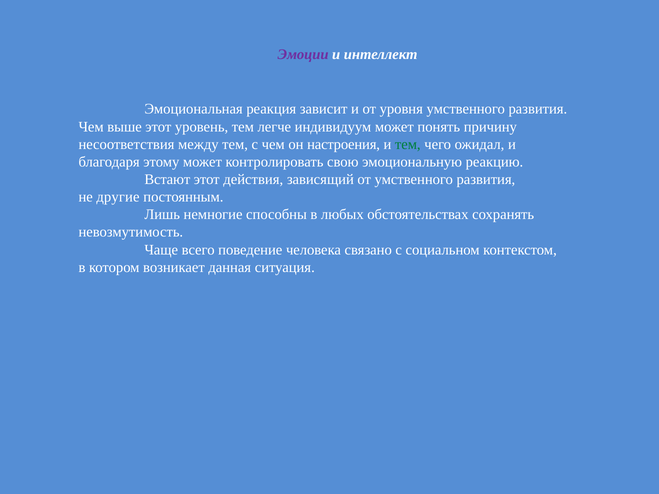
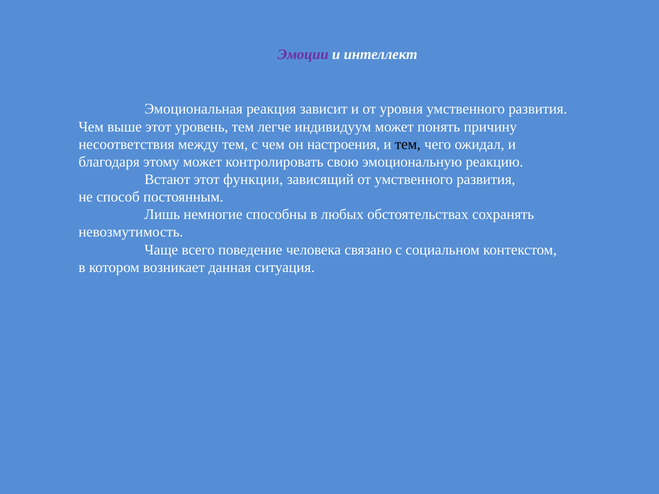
тем colour: green -> black (408, 144)
действия: действия -> функции (253, 180)
другие: другие -> способ (118, 197)
